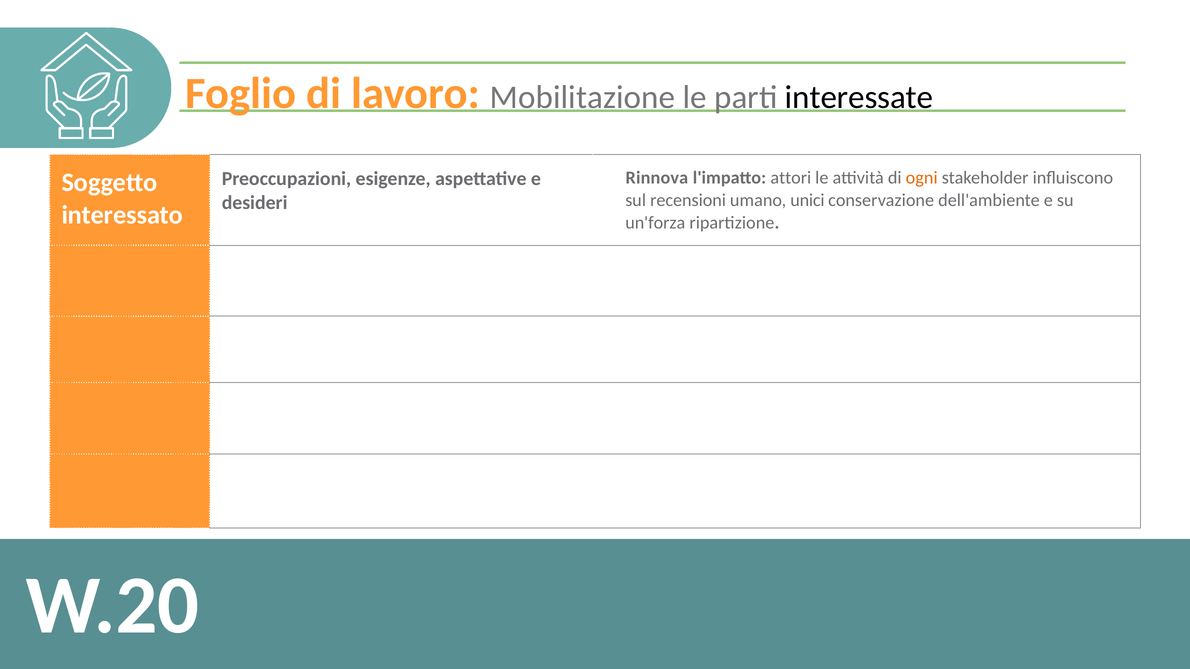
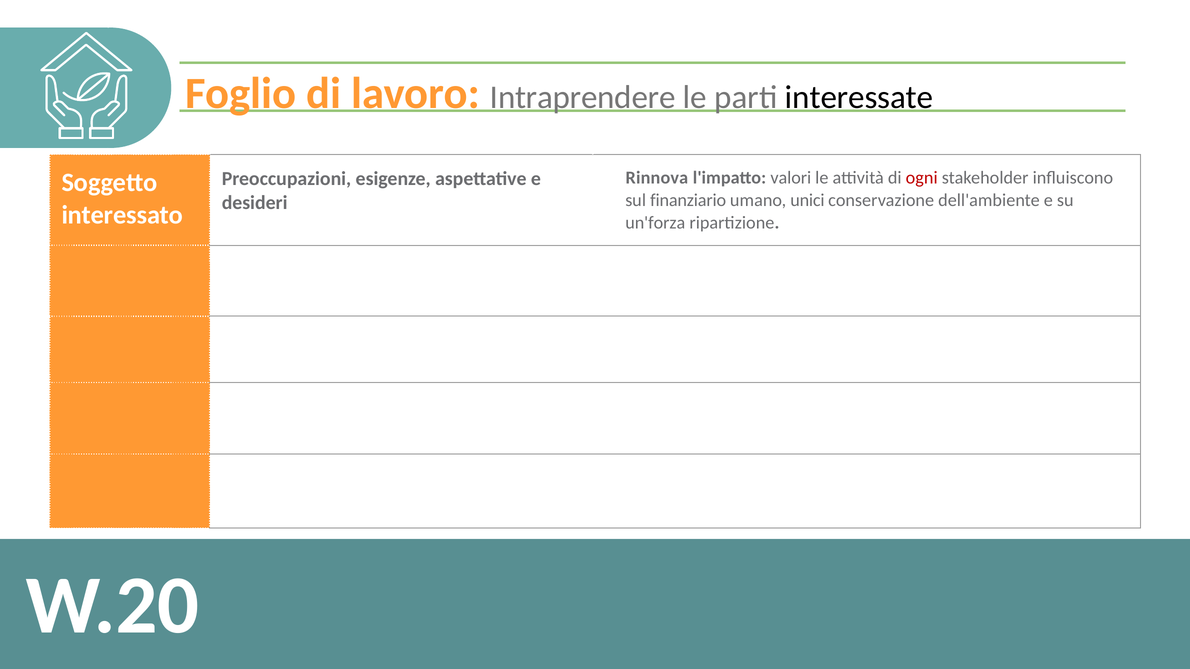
Mobilitazione: Mobilitazione -> Intraprendere (583, 97)
attori: attori -> valori (791, 178)
ogni colour: orange -> red (922, 178)
recensioni: recensioni -> finanziario (688, 200)
